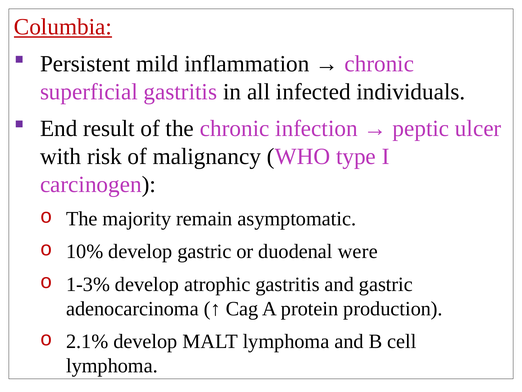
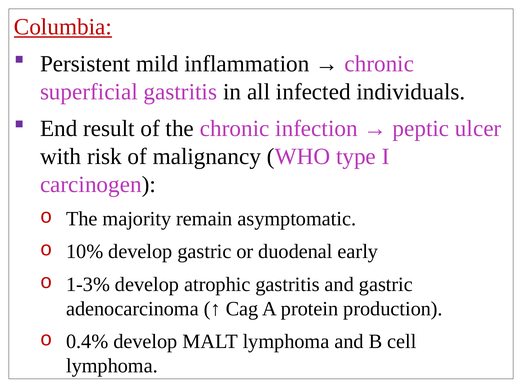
were: were -> early (358, 251)
2.1%: 2.1% -> 0.4% (87, 341)
